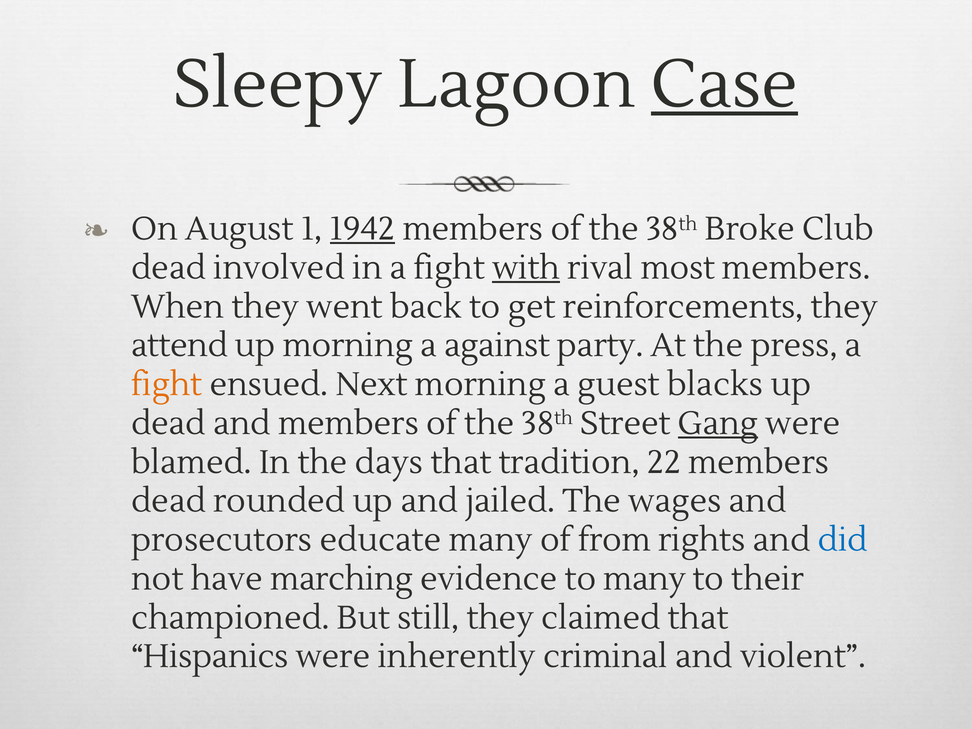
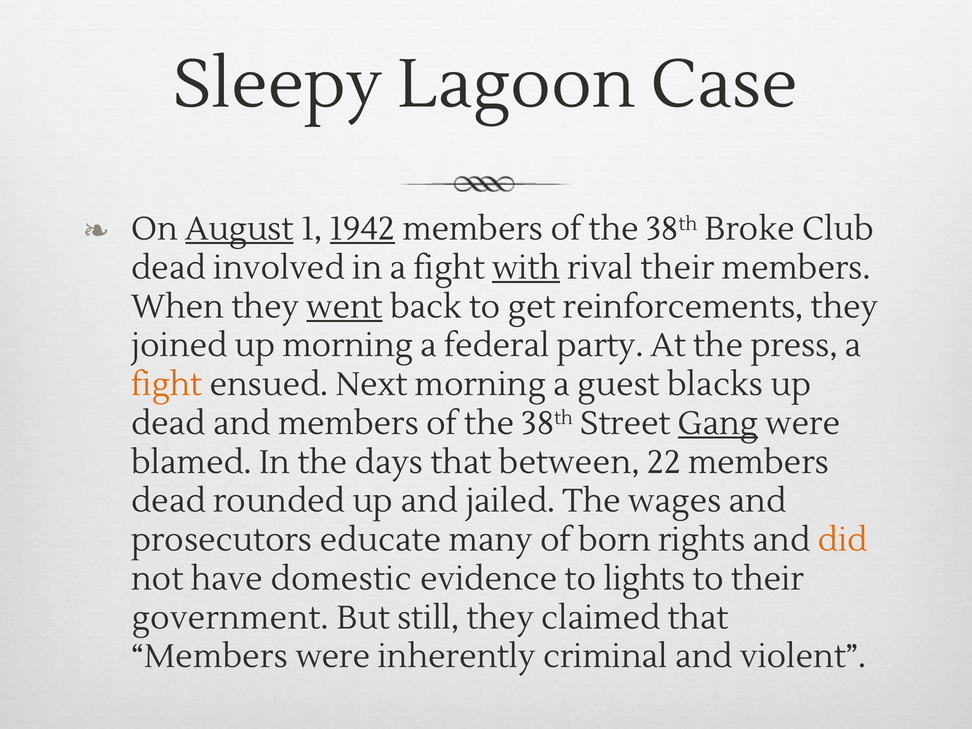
Case underline: present -> none (724, 85)
August underline: none -> present (239, 229)
rival most: most -> their (678, 268)
went underline: none -> present (344, 307)
attend: attend -> joined (179, 346)
against: against -> federal (497, 346)
tradition: tradition -> between (569, 462)
from: from -> born (614, 540)
did colour: blue -> orange (843, 540)
marching: marching -> domestic (341, 579)
to many: many -> lights (645, 579)
championed: championed -> government (230, 618)
Hispanics: Hispanics -> Members (210, 657)
